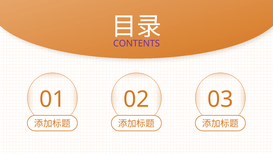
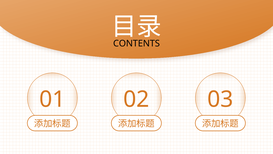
CONTENTS colour: purple -> black (136, 43)
